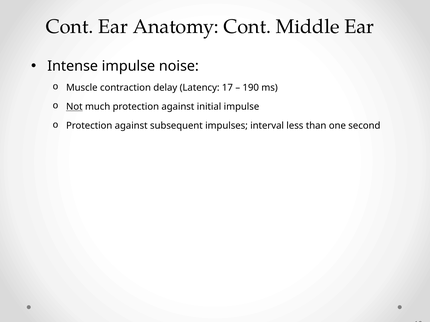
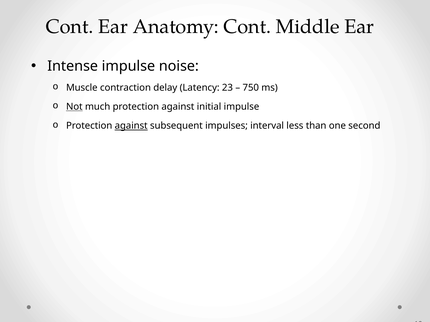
17: 17 -> 23 (227, 88)
190: 190 -> 750 (251, 88)
against underline: none -> present (131, 126)
